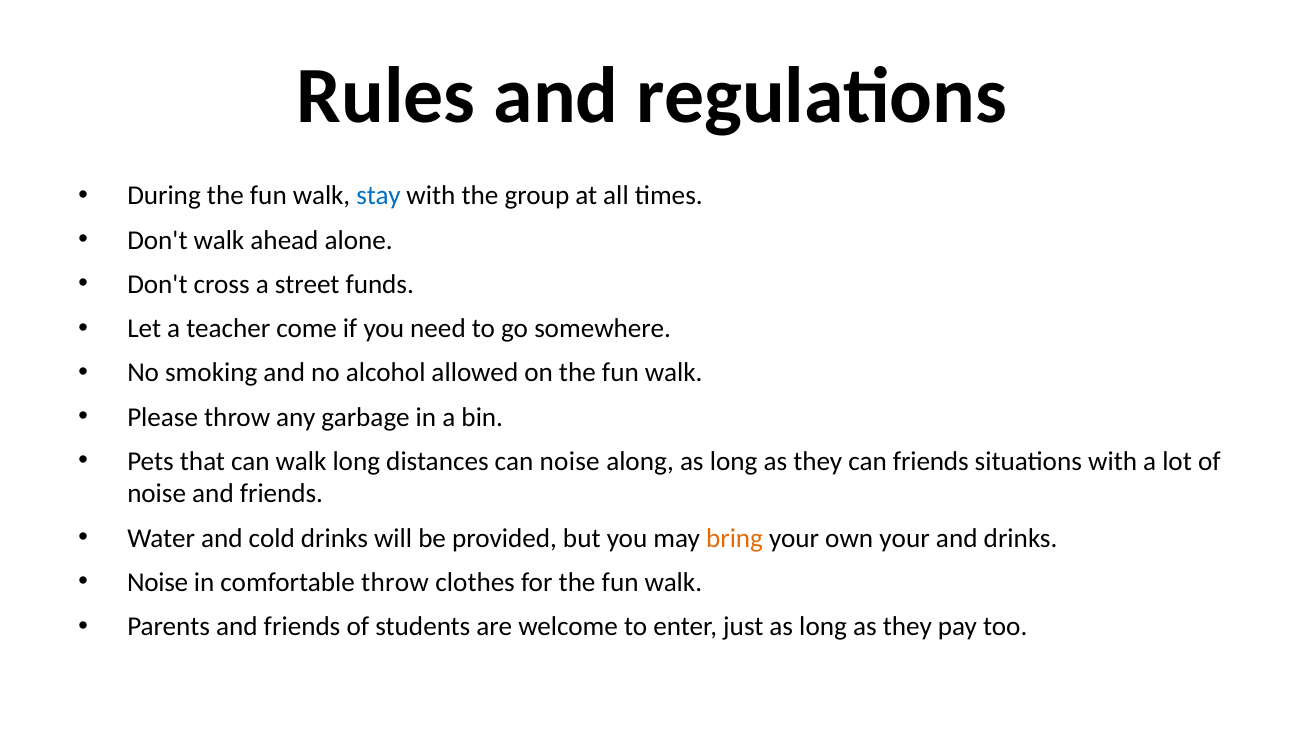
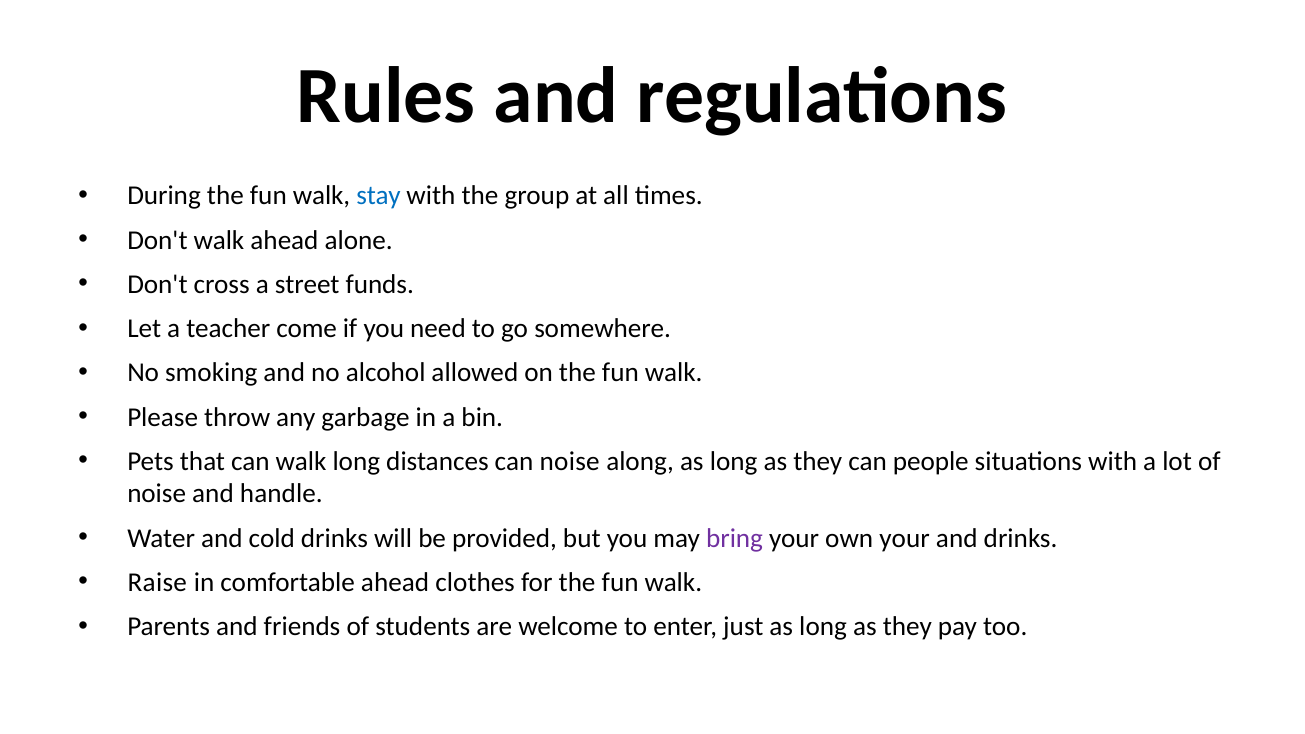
can friends: friends -> people (931, 461)
noise and friends: friends -> handle (281, 494)
bring colour: orange -> purple (735, 538)
Noise: Noise -> Raise (157, 583)
comfortable throw: throw -> ahead (395, 583)
